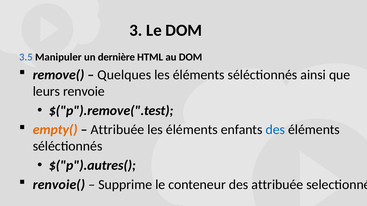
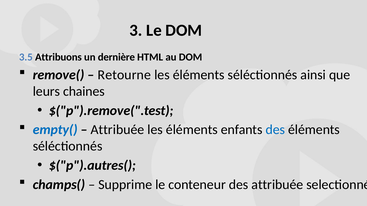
Manipuler: Manipuler -> Attribuons (58, 57)
Quelques: Quelques -> Retourne (124, 75)
renvoie: renvoie -> chaines (84, 91)
empty( colour: orange -> blue (55, 130)
renvoie(: renvoie( -> champs( (59, 185)
